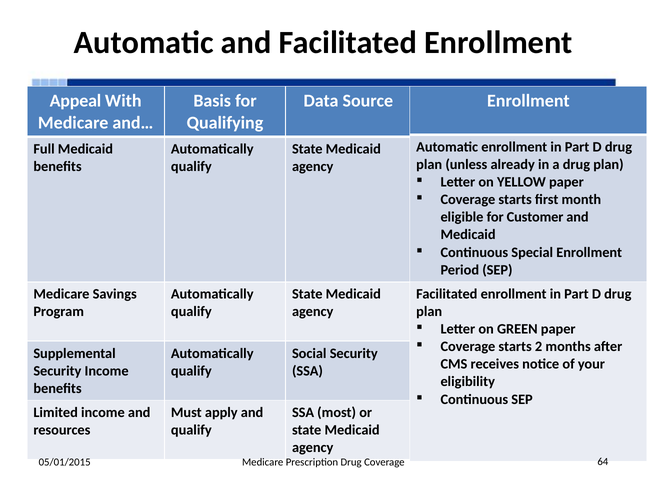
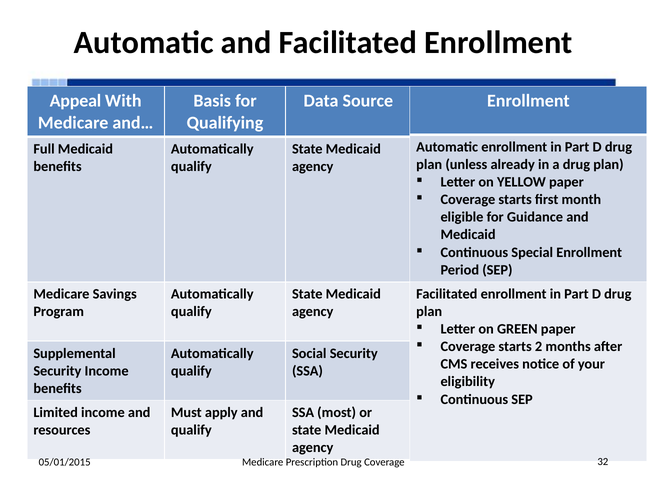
Customer: Customer -> Guidance (535, 217)
64: 64 -> 32 (603, 462)
